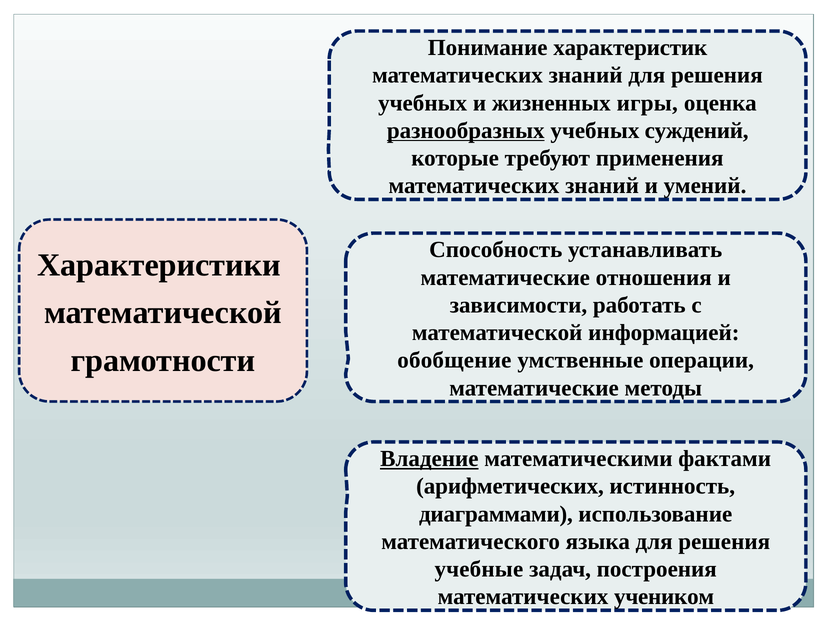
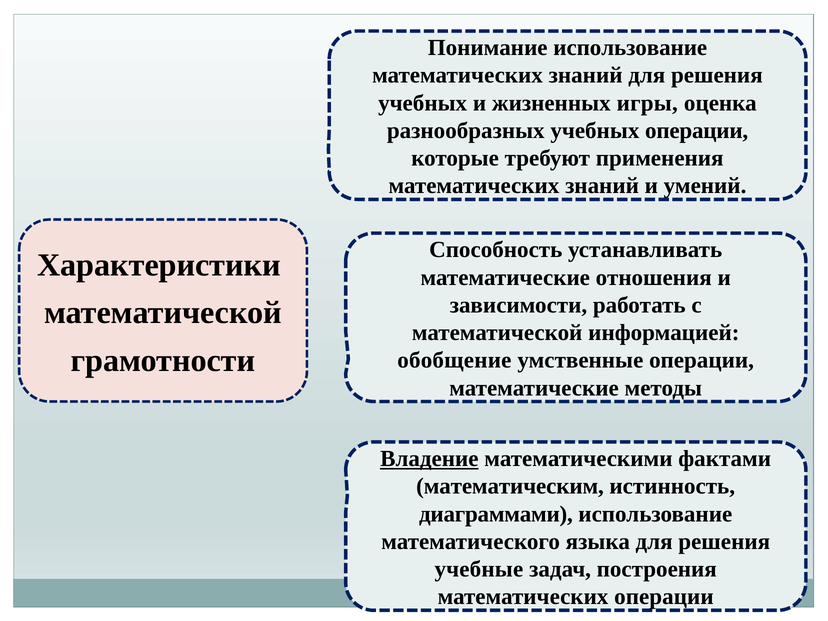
Понимание характеристик: характеристик -> использование (630, 48)
разнообразных underline: present -> none (466, 131)
учебных суждений: суждений -> операции (697, 131)
арифметических: арифметических -> математическим (510, 486)
математических учеником: учеником -> операции (664, 597)
